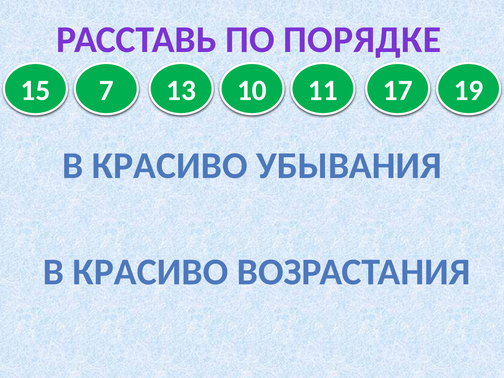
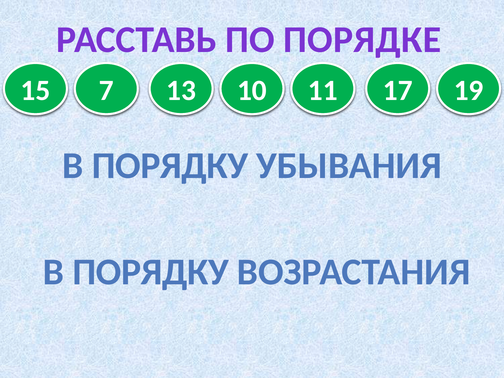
КРАСИВО: КРАСИВО -> ПОРЯДКУ (170, 166)
КРАСИВО: КРАСИВО -> ПОРЯДКУ (151, 272)
